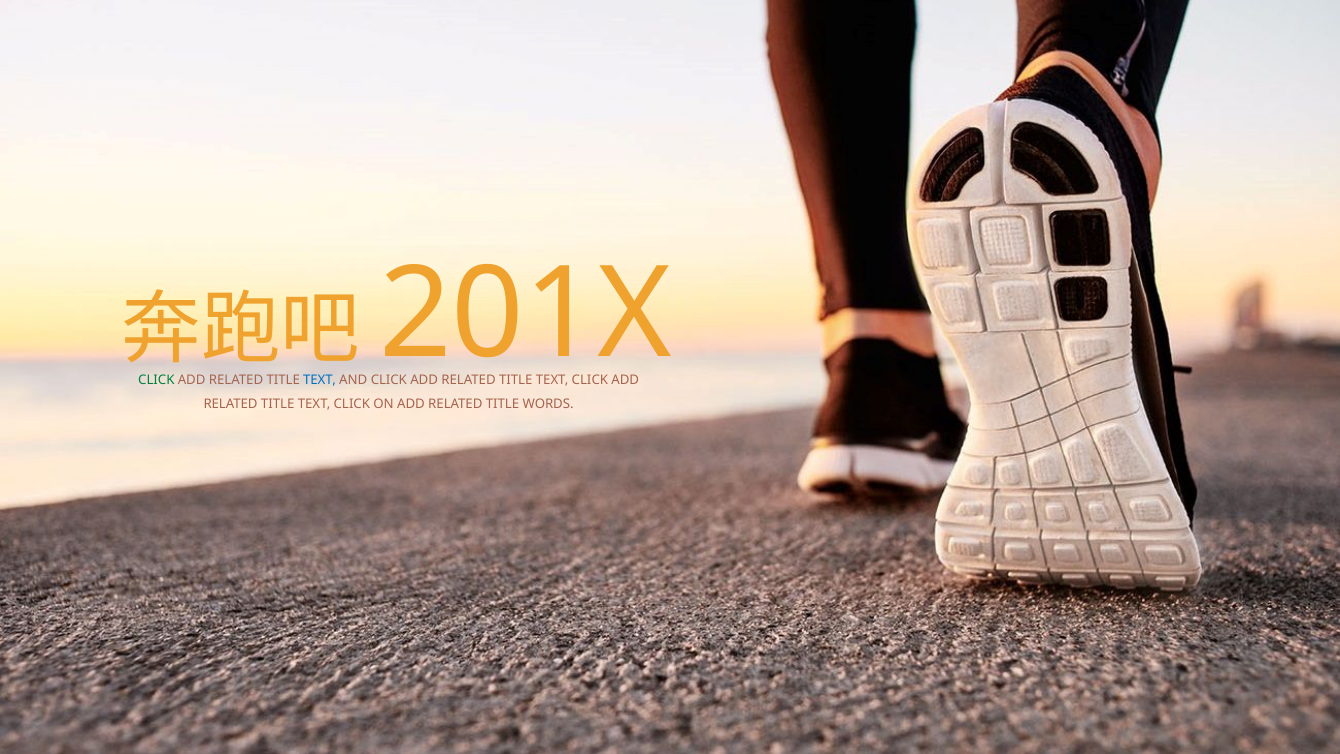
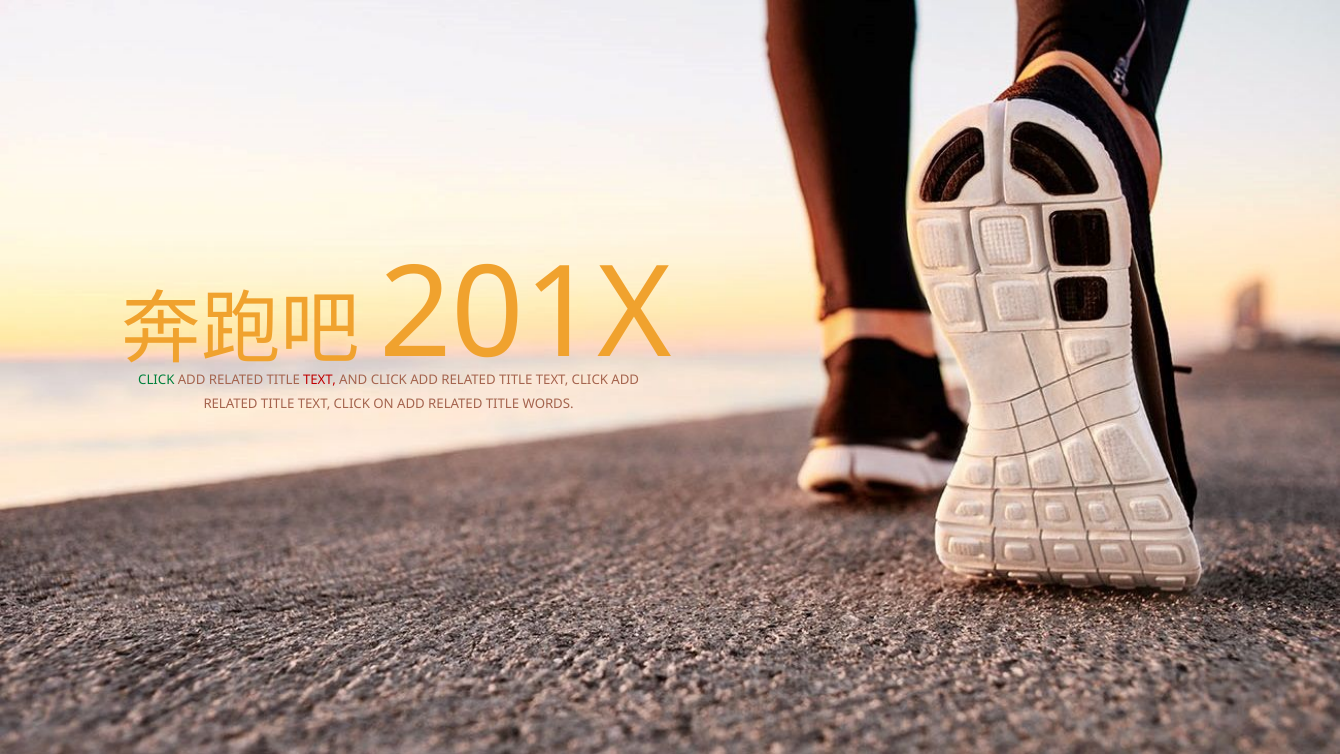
TEXT colour: blue -> red (320, 380)
